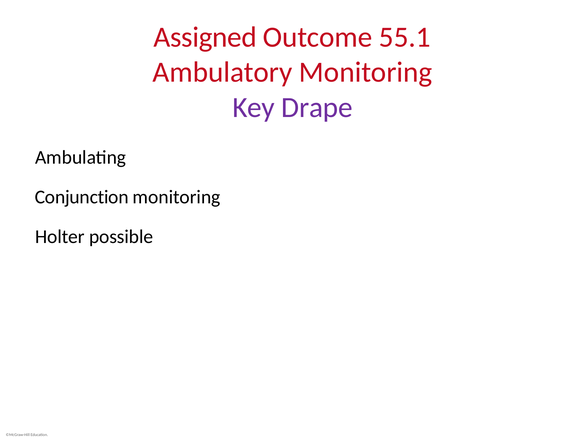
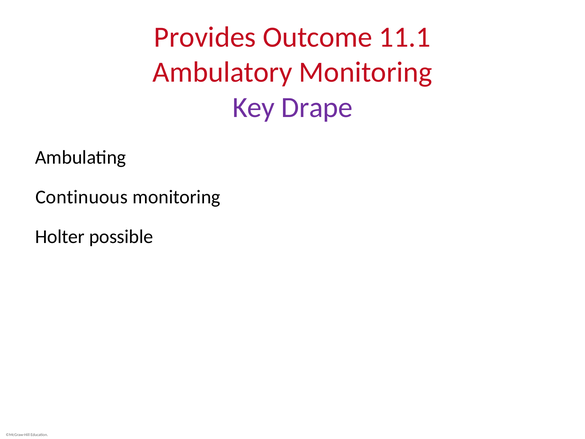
Assigned: Assigned -> Provides (205, 37)
55.1: 55.1 -> 11.1 (405, 37)
Conjunction: Conjunction -> Continuous (82, 197)
